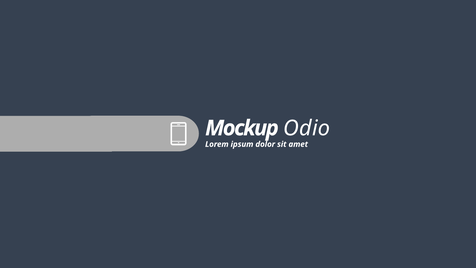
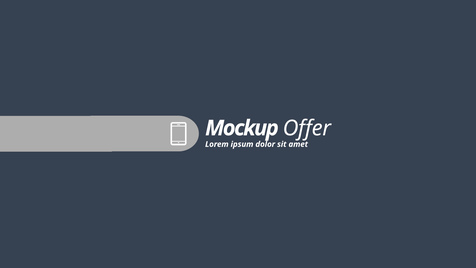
Odio: Odio -> Offer (307, 128)
